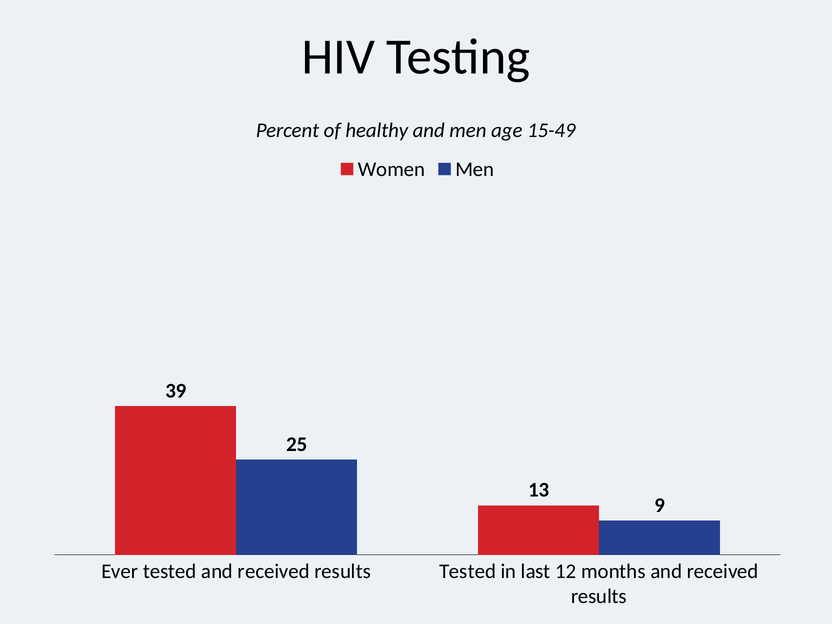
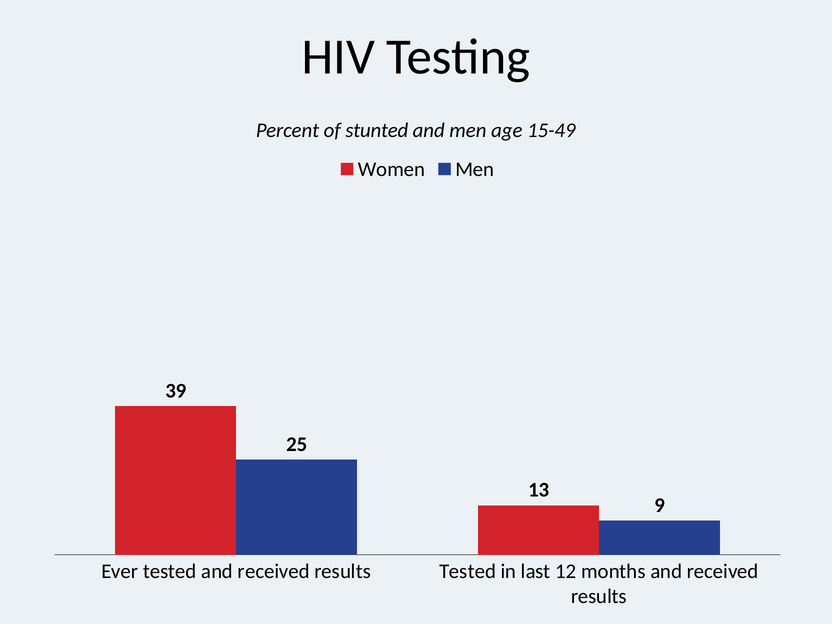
healthy: healthy -> stunted (377, 131)
